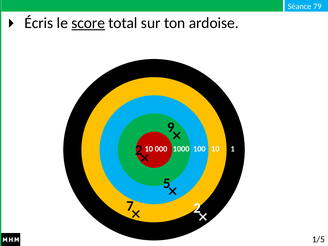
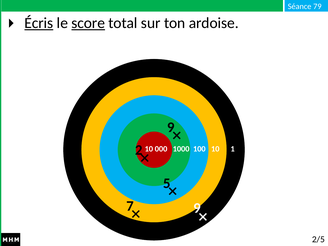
Écris underline: none -> present (39, 23)
7 2: 2 -> 9 (197, 208)
1/5: 1/5 -> 2/5 (318, 239)
